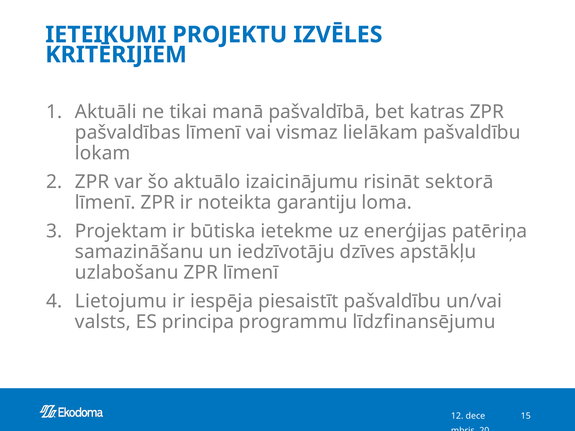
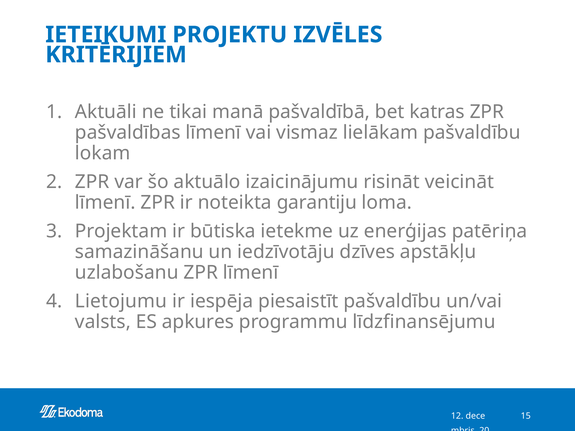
sektorā: sektorā -> veicināt (460, 182)
principa: principa -> apkures (198, 322)
